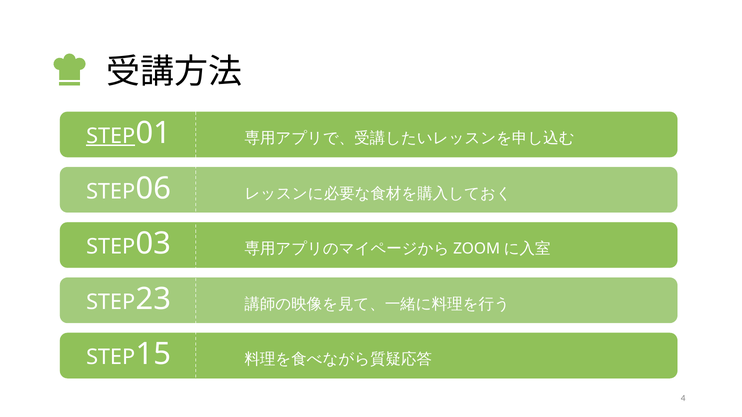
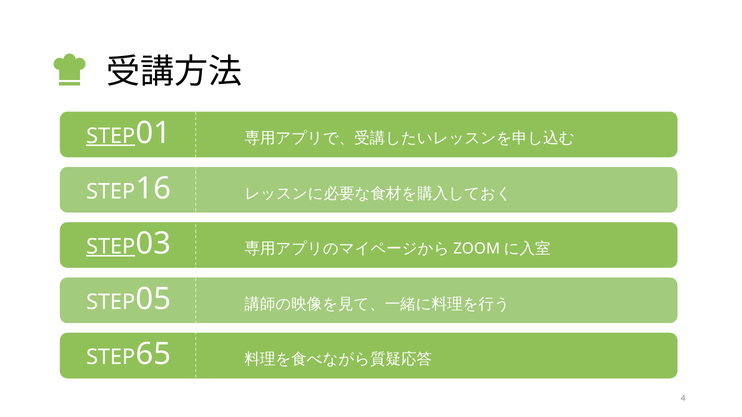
06: 06 -> 16 (153, 189)
STEP underline: none -> present (111, 247)
23: 23 -> 05 (153, 299)
15: 15 -> 65 (153, 354)
